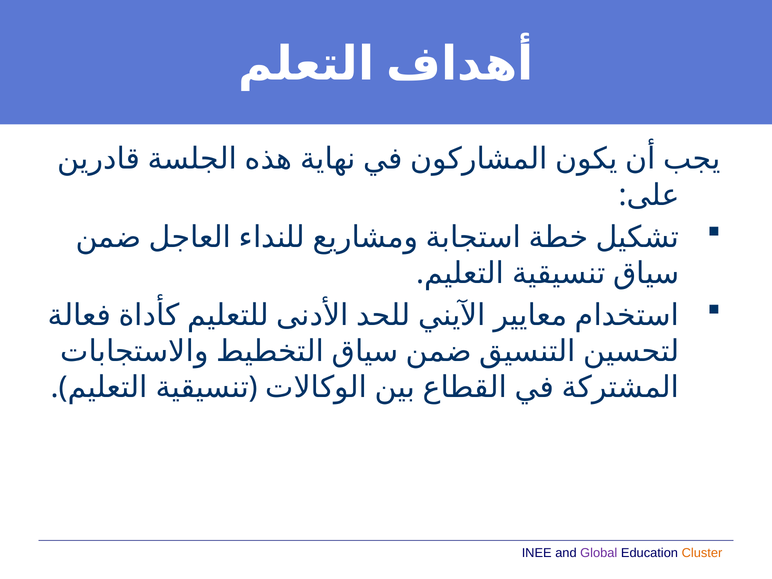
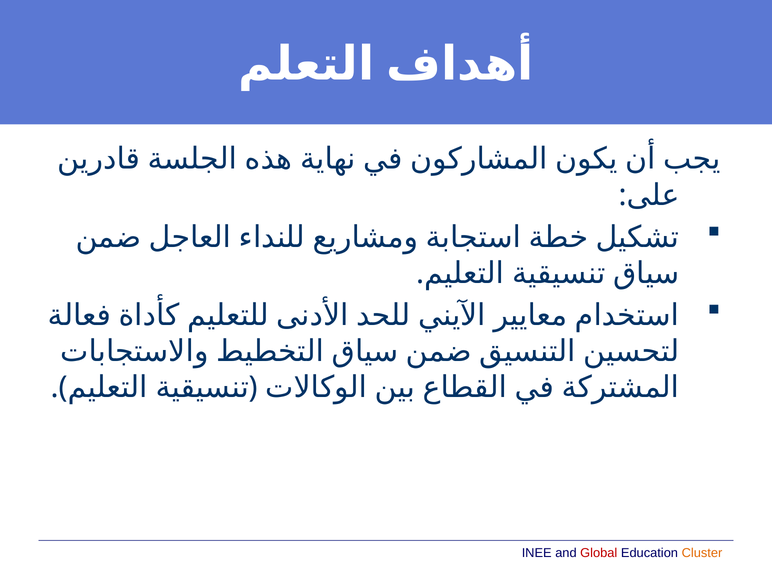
Global colour: purple -> red (599, 553)
